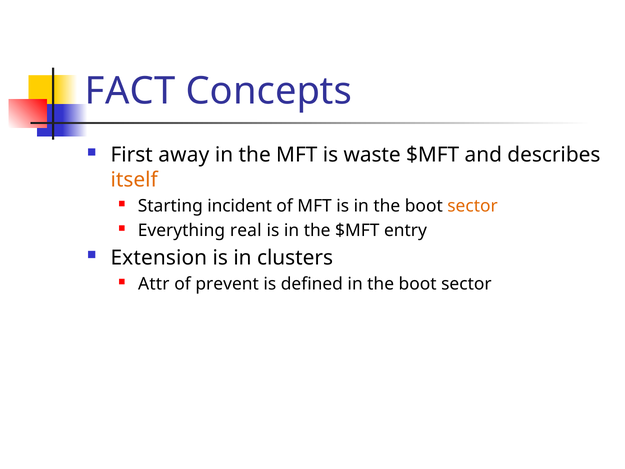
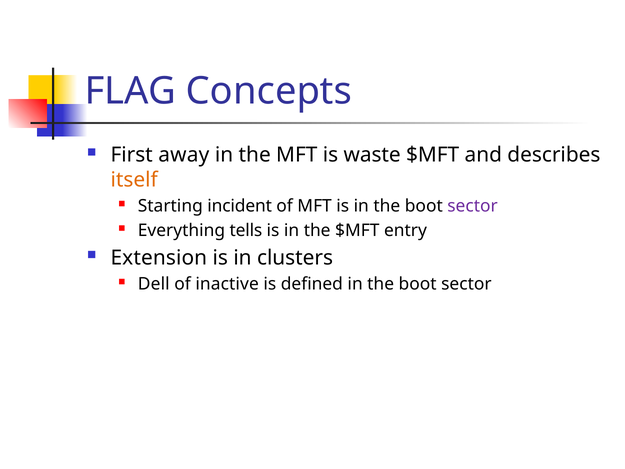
FACT: FACT -> FLAG (131, 91)
sector colour: orange -> purple (473, 206)
real: real -> tells (246, 230)
Attr: Attr -> Dell (154, 284)
prevent: prevent -> inactive (227, 284)
